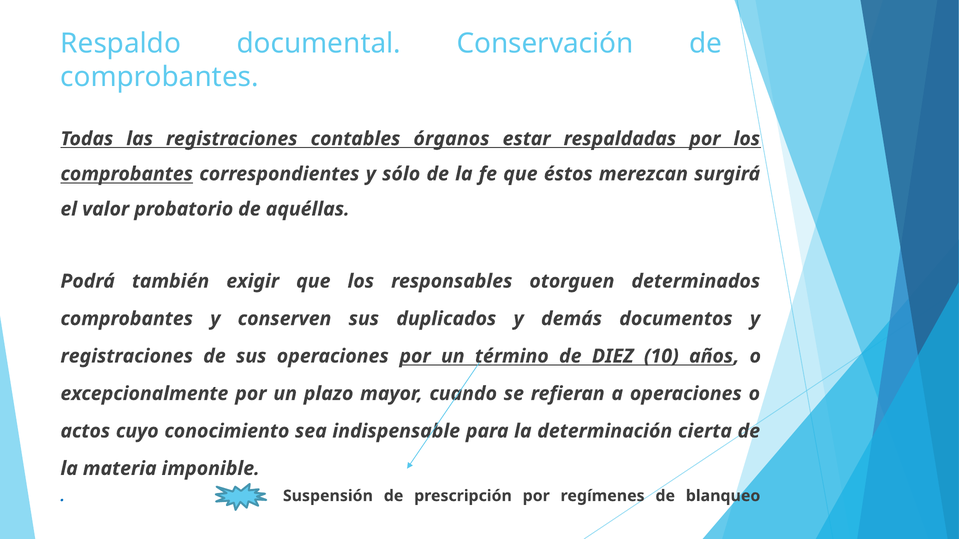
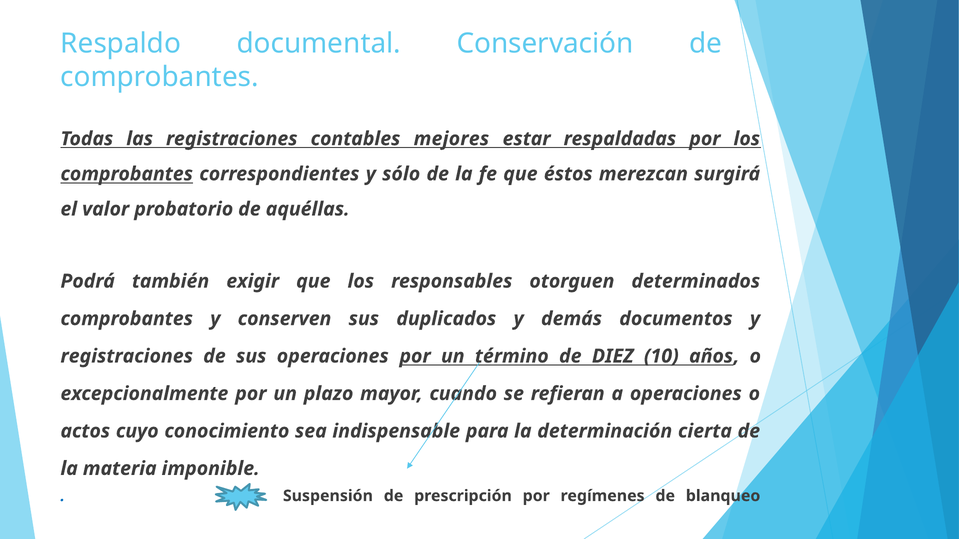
órganos: órganos -> mejores (451, 139)
